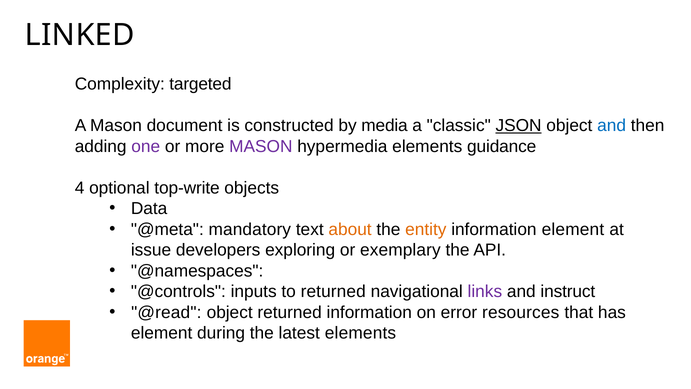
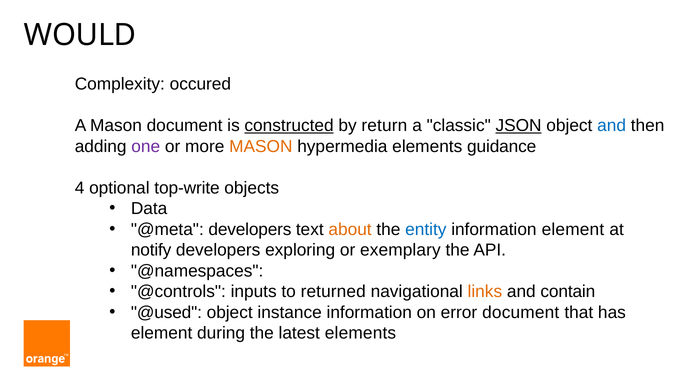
LINKED: LINKED -> WOULD (80, 35)
targeted: targeted -> occured (200, 84)
constructed underline: none -> present (289, 126)
media: media -> return (384, 126)
MASON colour: purple -> orange (261, 146)
@meta mandatory: mandatory -> developers (250, 229)
entity colour: orange -> blue (426, 229)
issue: issue -> notify (151, 250)
links colour: purple -> orange (485, 291)
instruct: instruct -> contain (568, 291)
@read: @read -> @used (166, 312)
object returned: returned -> instance (290, 312)
error resources: resources -> document (521, 312)
